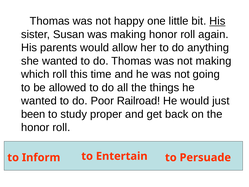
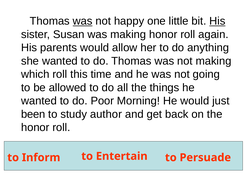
was underline: none -> present (83, 21)
Railroad: Railroad -> Morning (138, 101)
proper: proper -> author (106, 114)
